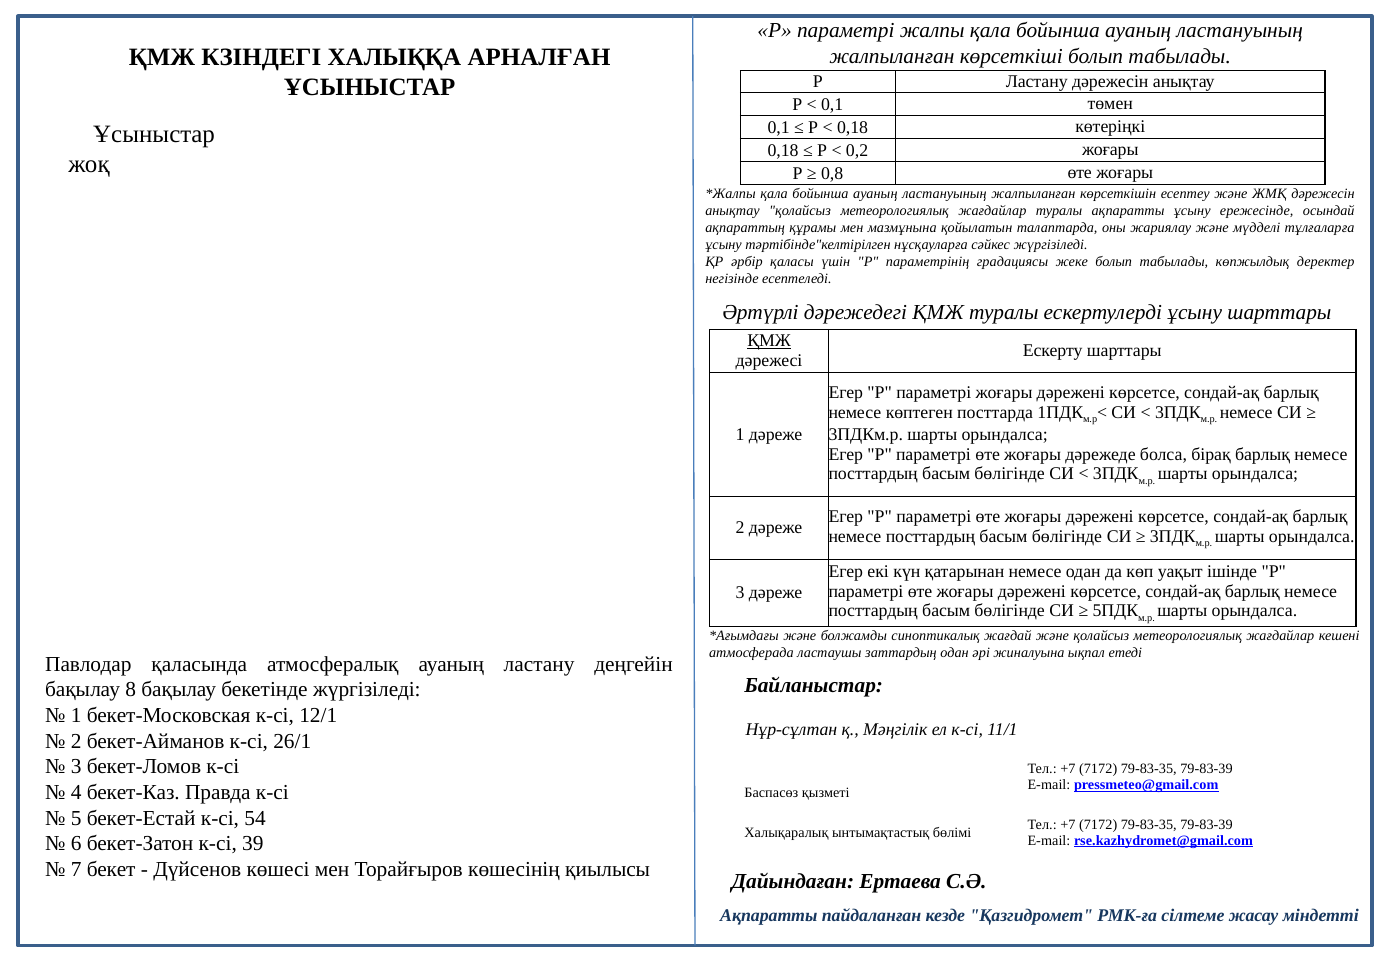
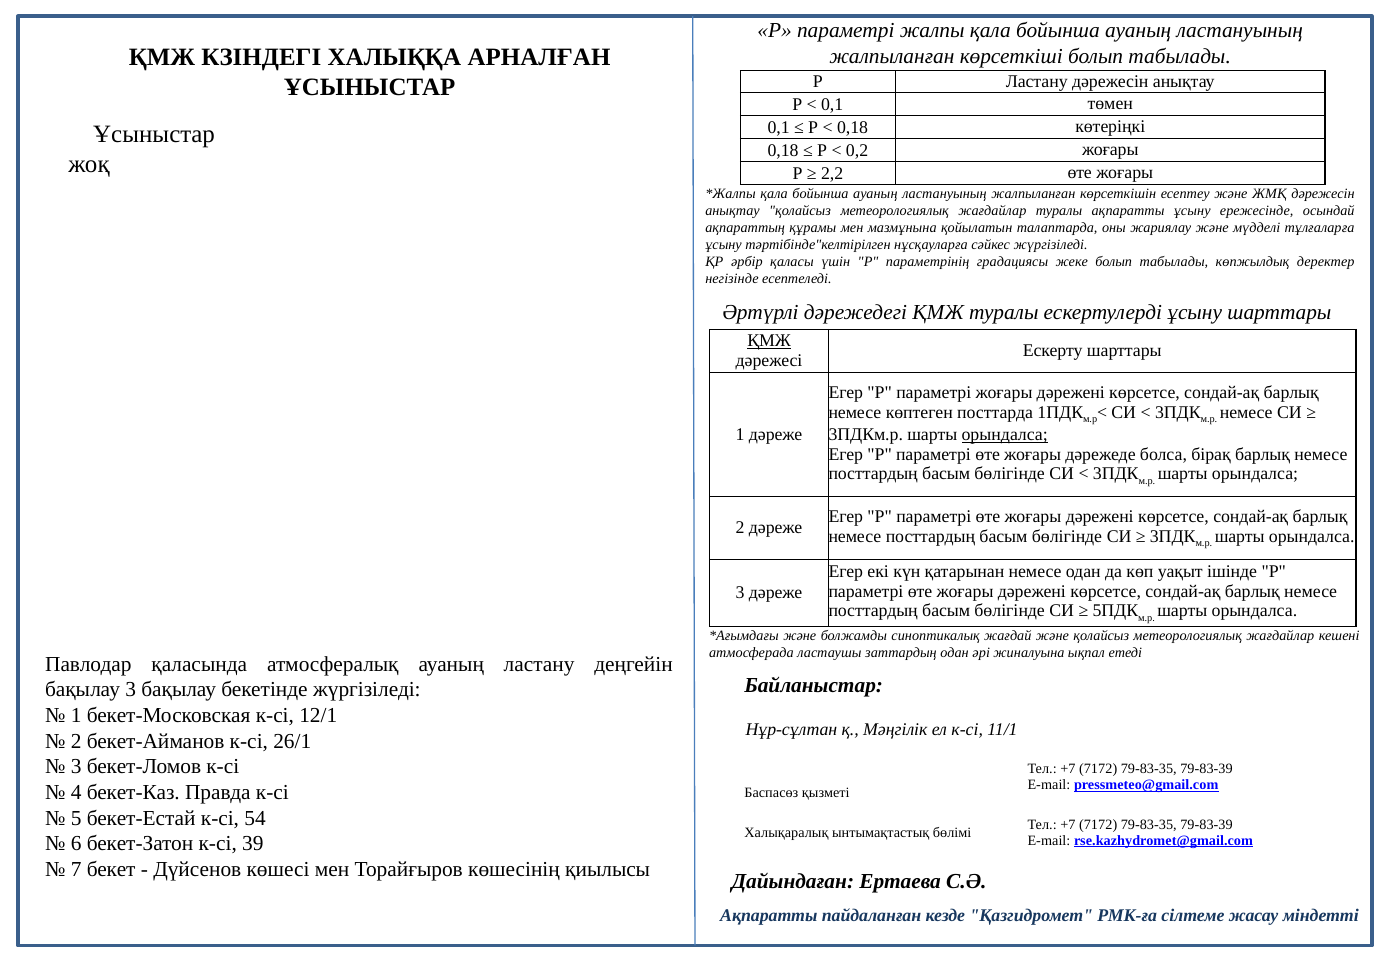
0,8: 0,8 -> 2,2 (832, 173)
орындалса underline: none -> present (1005, 435)
бақылау 8: 8 -> 3 (131, 690)
